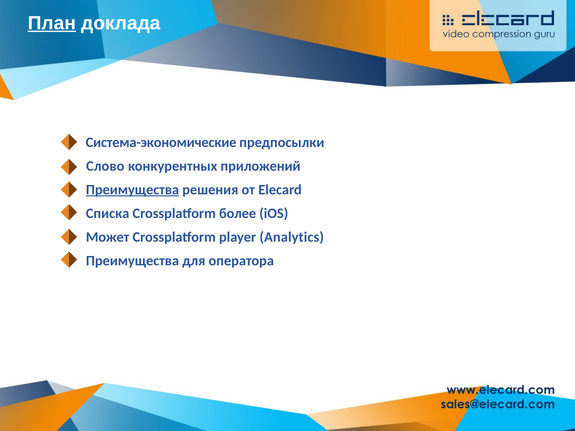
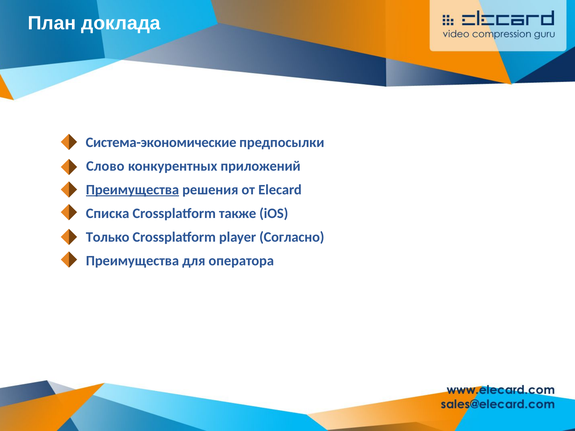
План underline: present -> none (52, 23)
более: более -> также (238, 213)
Может: Может -> Только (108, 237)
Analytics: Analytics -> Согласно (292, 237)
